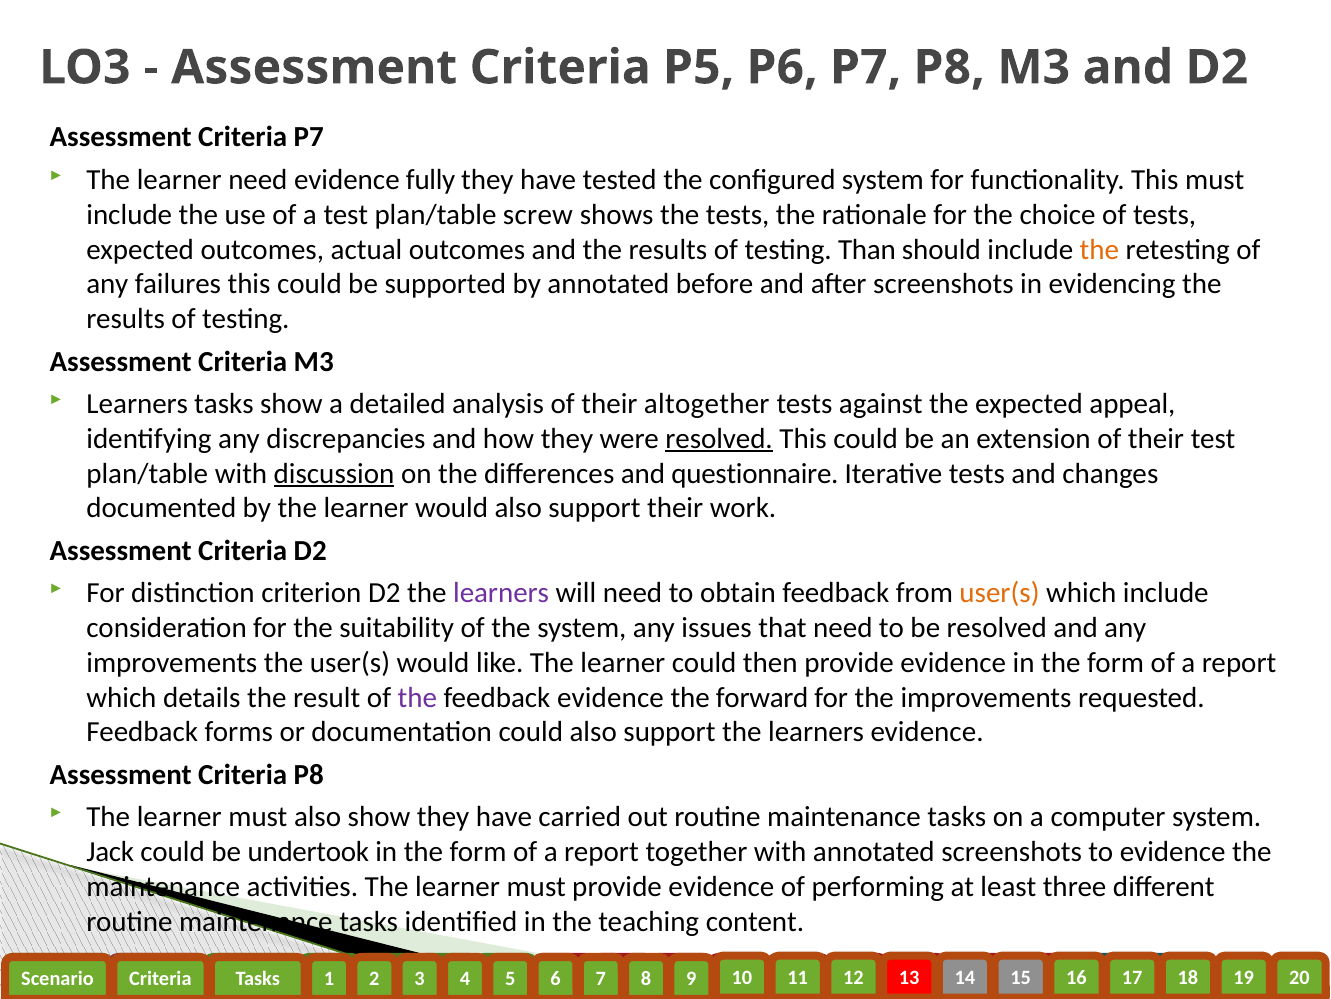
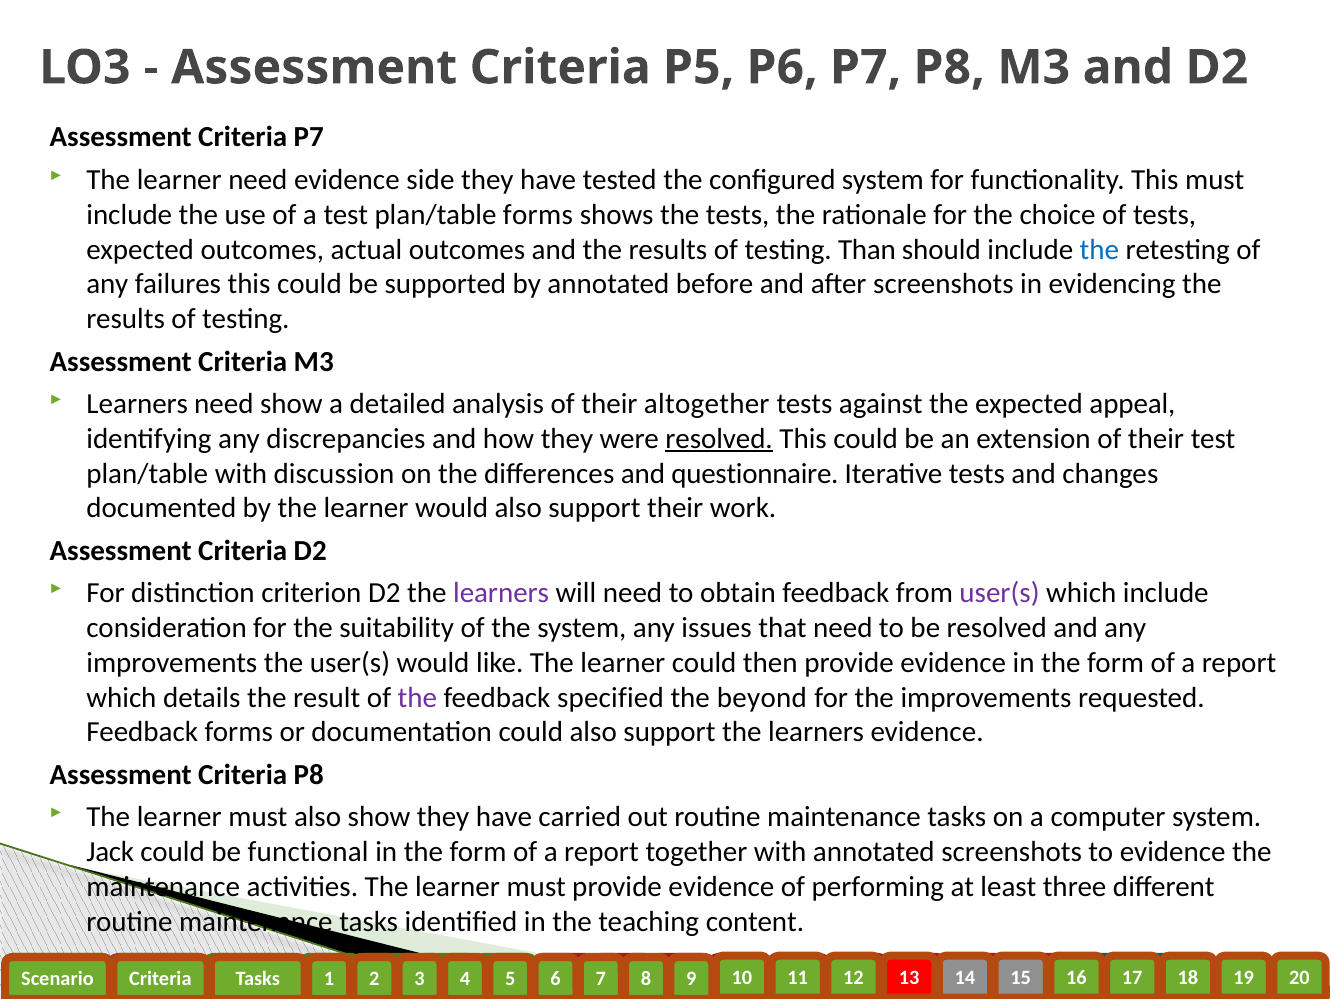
fully: fully -> side (430, 180)
plan/table screw: screw -> forms (538, 214)
the colour: orange -> blue (1099, 249)
Learners tasks: tasks -> need (224, 403)
discussion underline: present -> none (334, 473)
user(s colour: orange -> purple (1000, 592)
feedback evidence: evidence -> specified (610, 697)
forward: forward -> beyond (762, 697)
undertook: undertook -> functional (308, 851)
